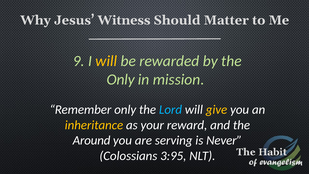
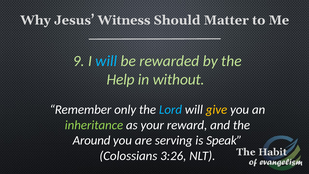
will colour: yellow -> light blue (106, 61)
Only: Only -> Help (121, 80)
mission: mission -> without (179, 80)
inheritance colour: yellow -> light green (94, 125)
Never: Never -> Speak (224, 140)
3:95: 3:95 -> 3:26 (173, 156)
